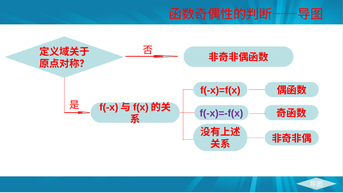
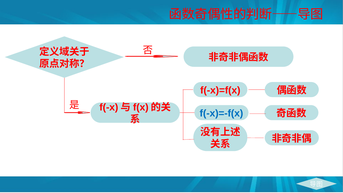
f(-x)=-f(x colour: purple -> blue (221, 113)
